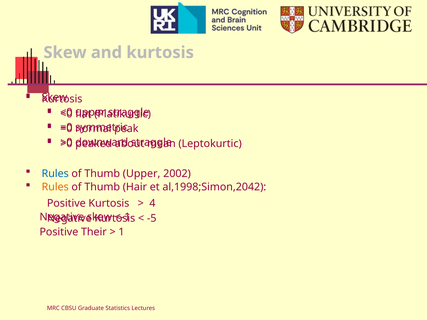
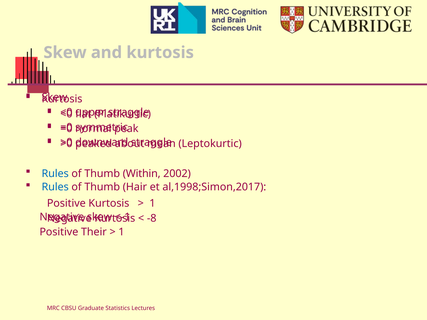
Thumb Upper: Upper -> Within (142, 174)
Rules colour: orange -> blue (55, 187)
al,1998;Simon,2042: al,1998;Simon,2042 -> al,1998;Simon,2017 (214, 187)
4: 4 -> 1 (152, 204)
-5: -5 -> -8 (152, 219)
